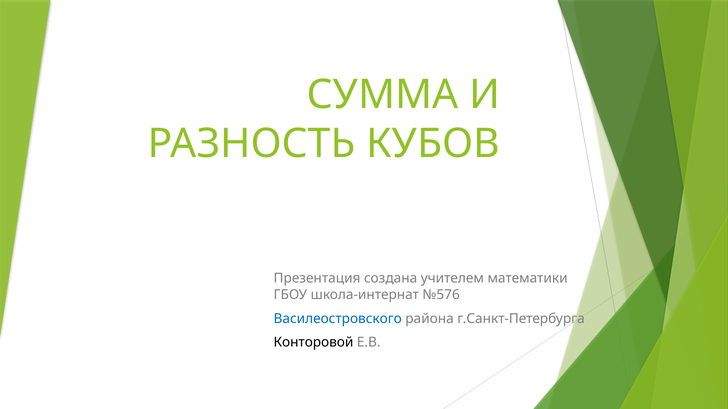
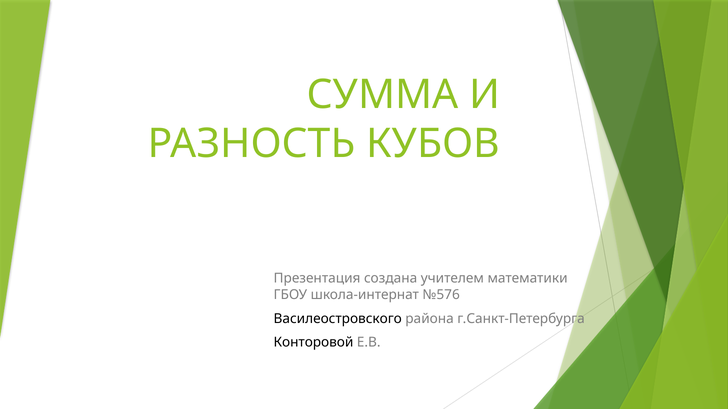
Василеостровского colour: blue -> black (338, 319)
